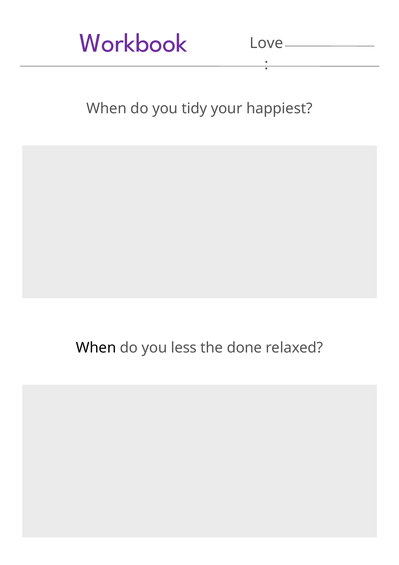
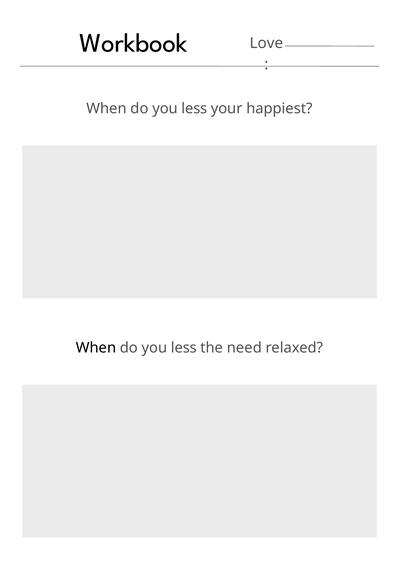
Workbook colour: purple -> black (133, 43)
tidy: tidy -> less (194, 109)
done: done -> need (244, 347)
